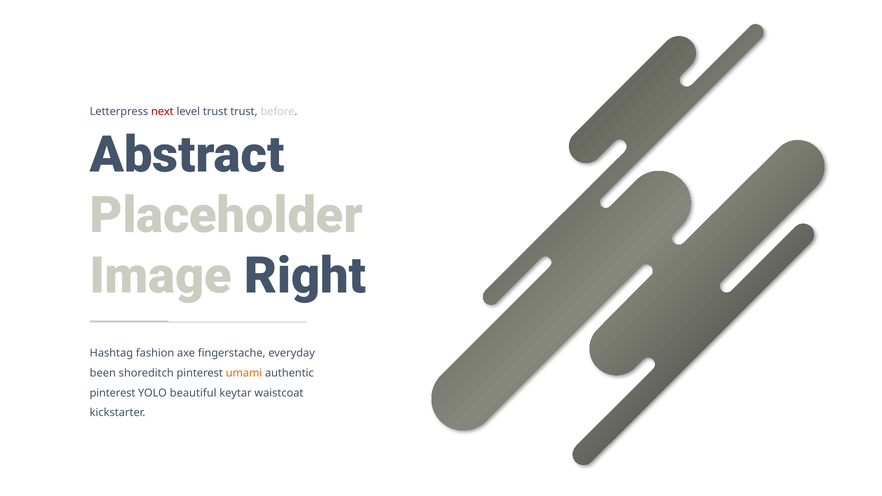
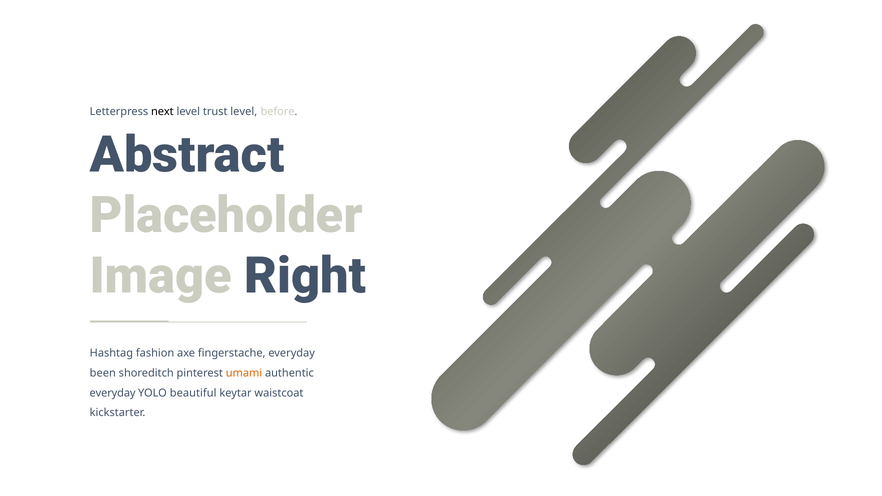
next colour: red -> black (162, 112)
trust trust: trust -> level (244, 112)
pinterest: pinterest -> everyday (113, 393)
